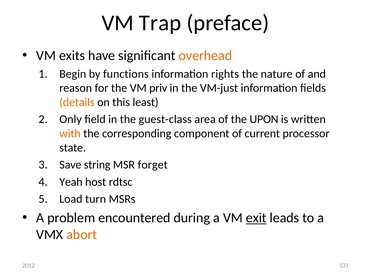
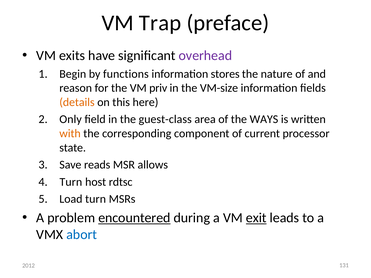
overhead colour: orange -> purple (205, 56)
rights: rights -> stores (225, 74)
VM-just: VM-just -> VM-size (219, 88)
least: least -> here (145, 102)
UPON: UPON -> WAYS (264, 119)
string: string -> reads (97, 165)
forget: forget -> allows (153, 165)
Yeah: Yeah -> Turn (71, 182)
encountered underline: none -> present (134, 218)
abort colour: orange -> blue (82, 235)
